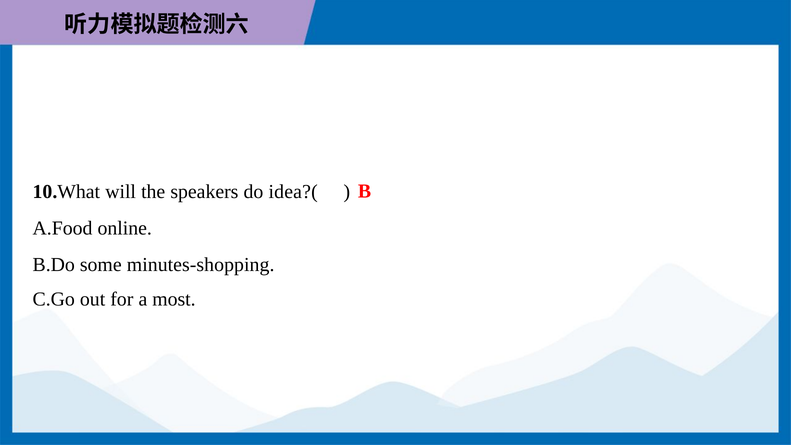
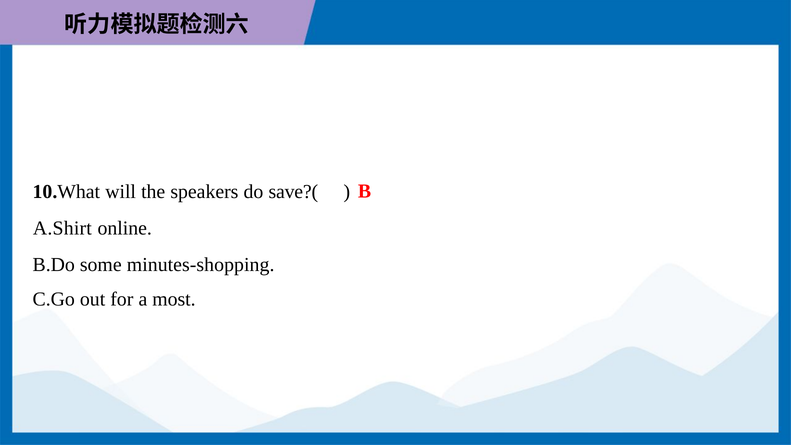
idea?(: idea?( -> save?( (293, 192)
A.Food: A.Food -> A.Shirt (62, 228)
